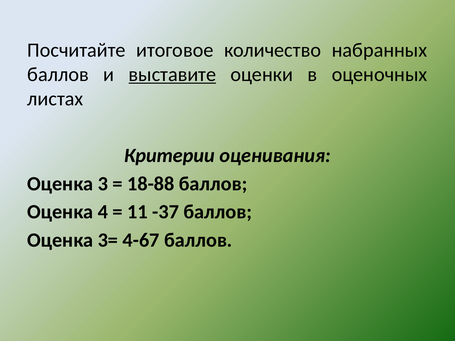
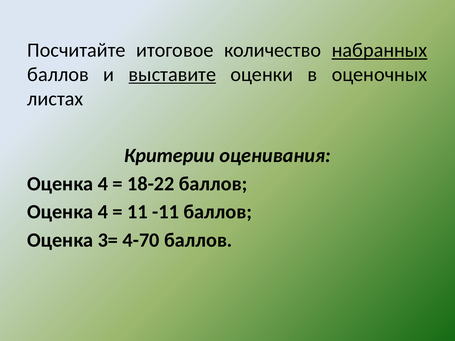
набранных underline: none -> present (380, 50)
3: 3 -> 4 (103, 184)
18-88: 18-88 -> 18-22 (151, 184)
-37: -37 -> -11 (166, 212)
4-67: 4-67 -> 4-70 (141, 240)
